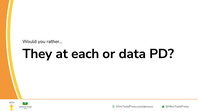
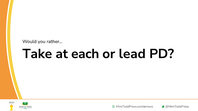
They: They -> Take (37, 54)
data: data -> lead (132, 54)
